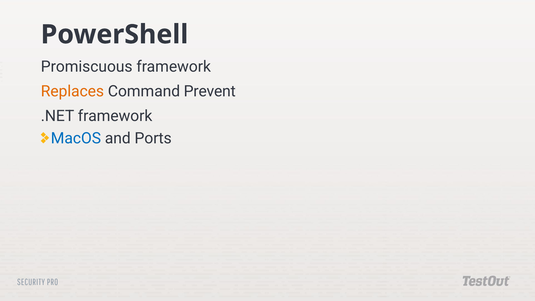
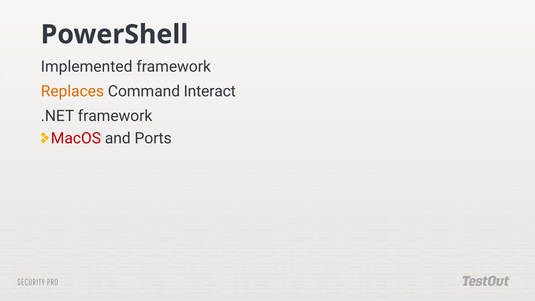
Promiscuous: Promiscuous -> Implemented (87, 67)
Prevent: Prevent -> Interact (210, 91)
MacOS colour: blue -> red (76, 138)
